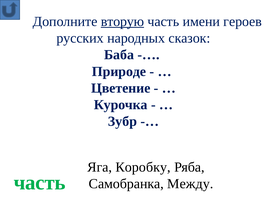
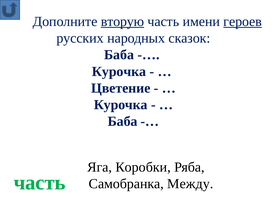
героев underline: none -> present (243, 22)
Природе: Природе -> Курочка (119, 72)
Зубр: Зубр -> Баба (123, 122)
Коробку: Коробку -> Коробки (143, 167)
